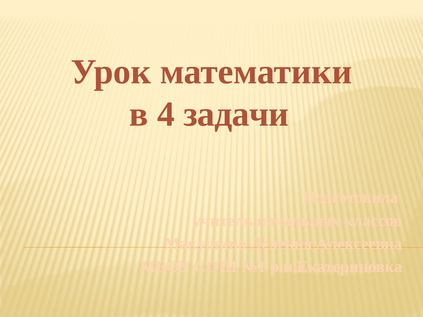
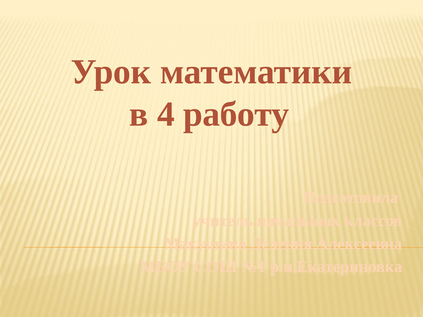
задачи: задачи -> работу (236, 114)
